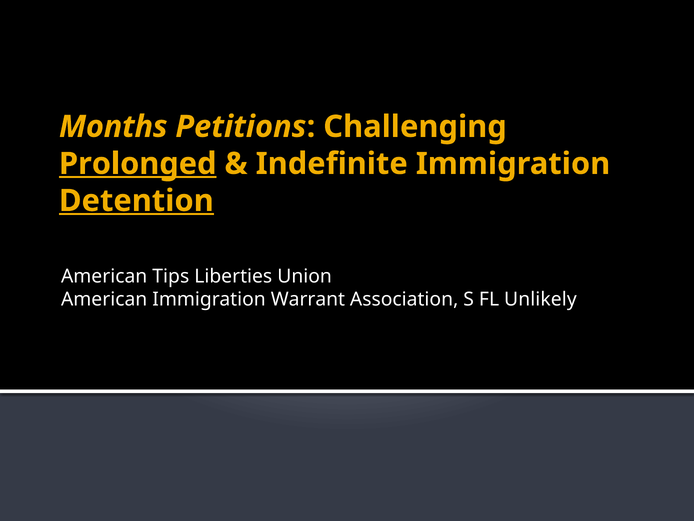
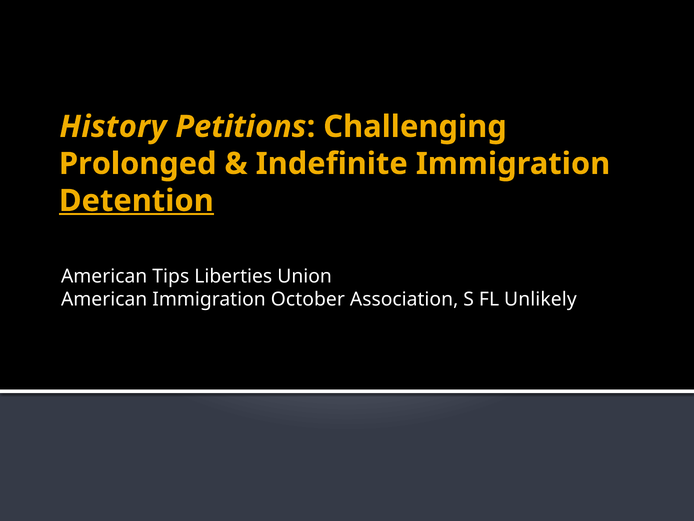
Months: Months -> History (113, 127)
Prolonged underline: present -> none (138, 164)
Warrant: Warrant -> October (308, 299)
